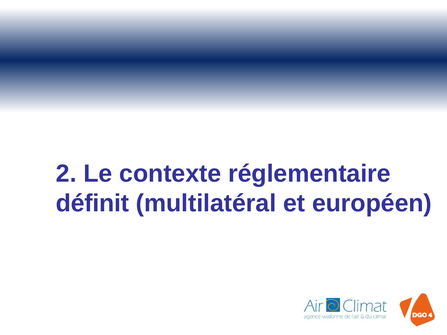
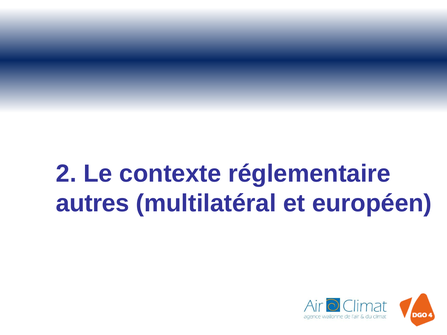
définit: définit -> autres (93, 204)
